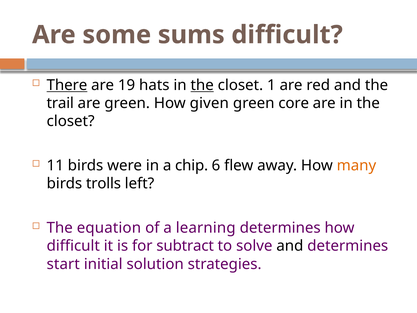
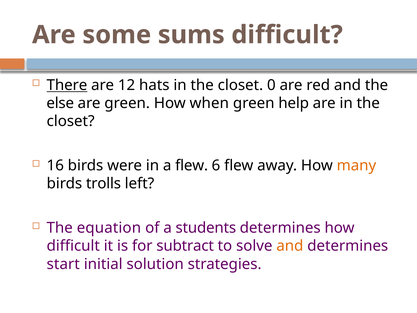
19: 19 -> 12 (127, 85)
the underline: present -> none (202, 85)
1: 1 -> 0 (271, 85)
trail: trail -> else (60, 103)
given: given -> when (209, 103)
core: core -> help (294, 103)
11: 11 -> 16 (55, 165)
a chip: chip -> flew (192, 165)
learning: learning -> students (206, 228)
and colour: black -> orange (290, 246)
